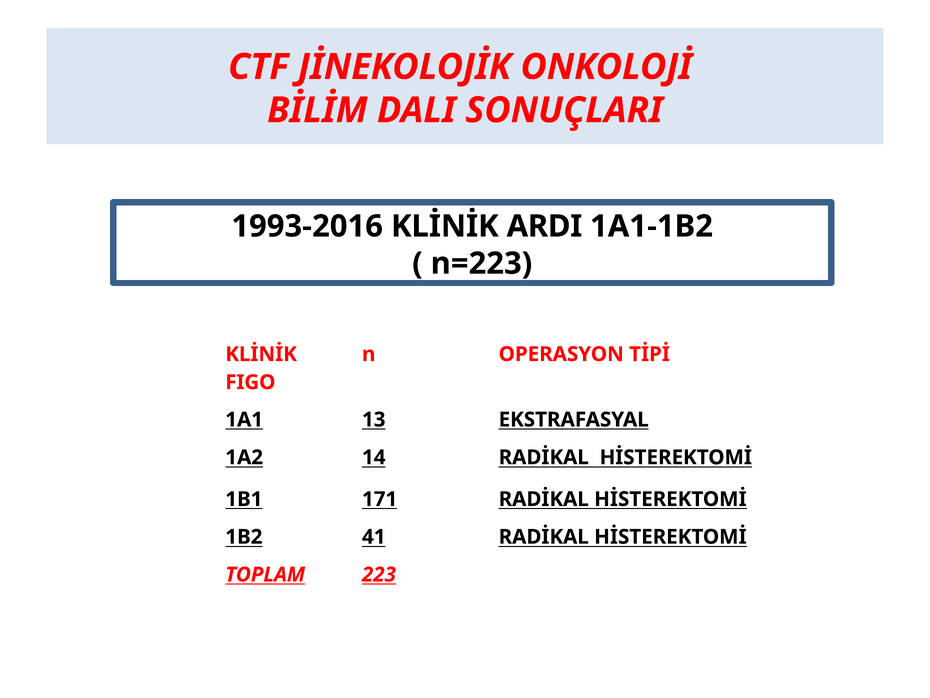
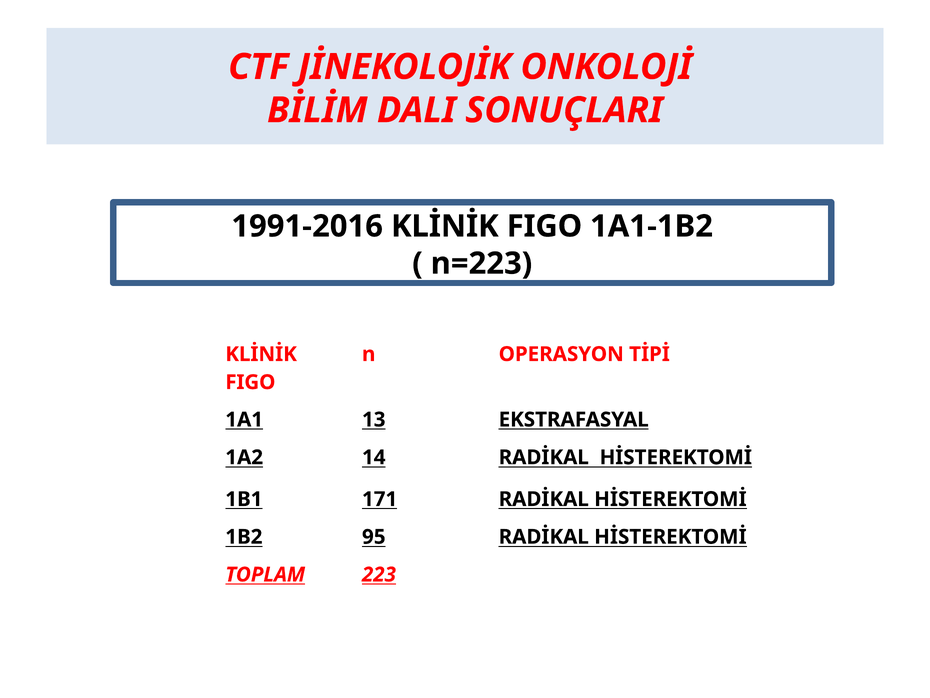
1993-2016: 1993-2016 -> 1991-2016 (307, 226)
ARDI: ARDI -> FIGO (544, 226)
41: 41 -> 95 (374, 537)
